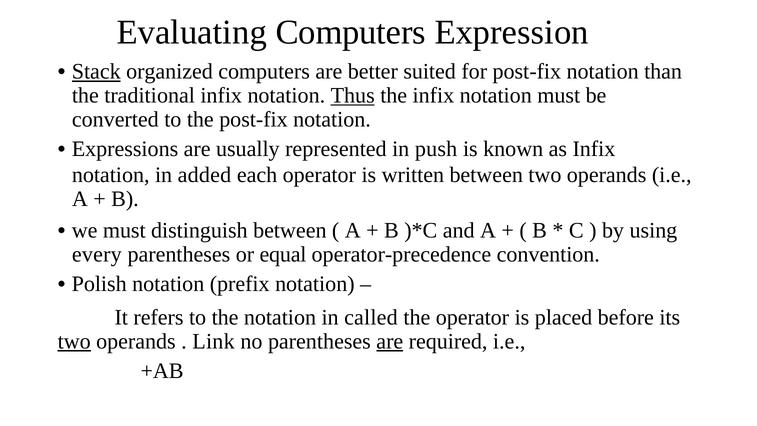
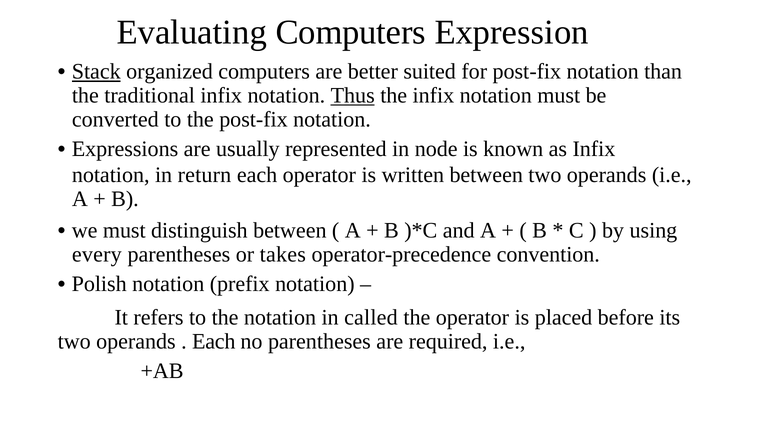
push: push -> node (436, 149)
added: added -> return (204, 175)
equal: equal -> takes (283, 254)
two underline: present -> none (74, 341)
Link: Link -> Each (214, 341)
are underline: present -> none (390, 341)
